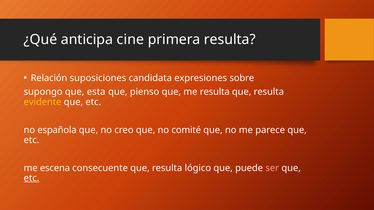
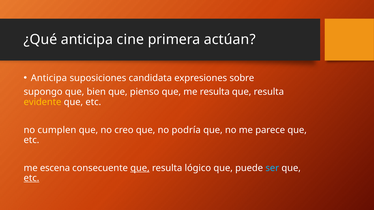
primera resulta: resulta -> actúan (230, 40)
Relación: Relación -> Anticipa (49, 78)
esta: esta -> bien (96, 92)
española: española -> cumplen (57, 130)
comité: comité -> podría (186, 130)
que underline: none -> present (140, 168)
ser colour: pink -> light blue (272, 168)
